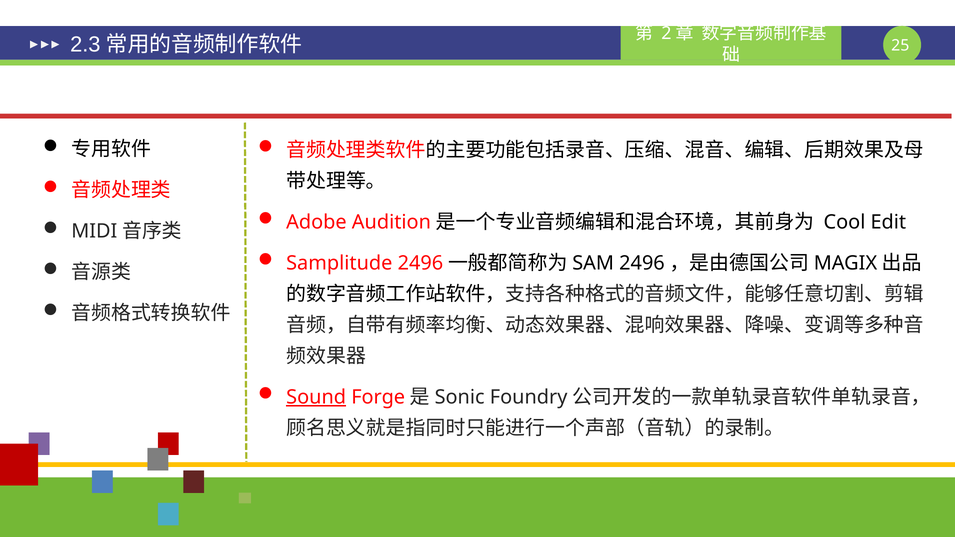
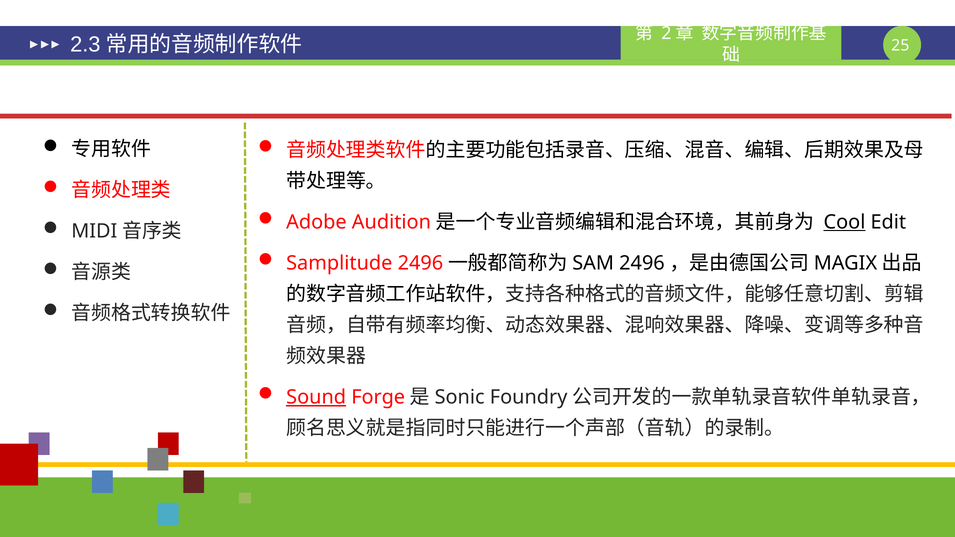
Cool underline: none -> present (844, 222)
